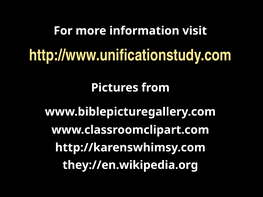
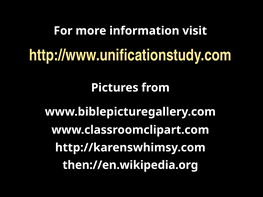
they://en.wikipedia.org: they://en.wikipedia.org -> then://en.wikipedia.org (130, 165)
